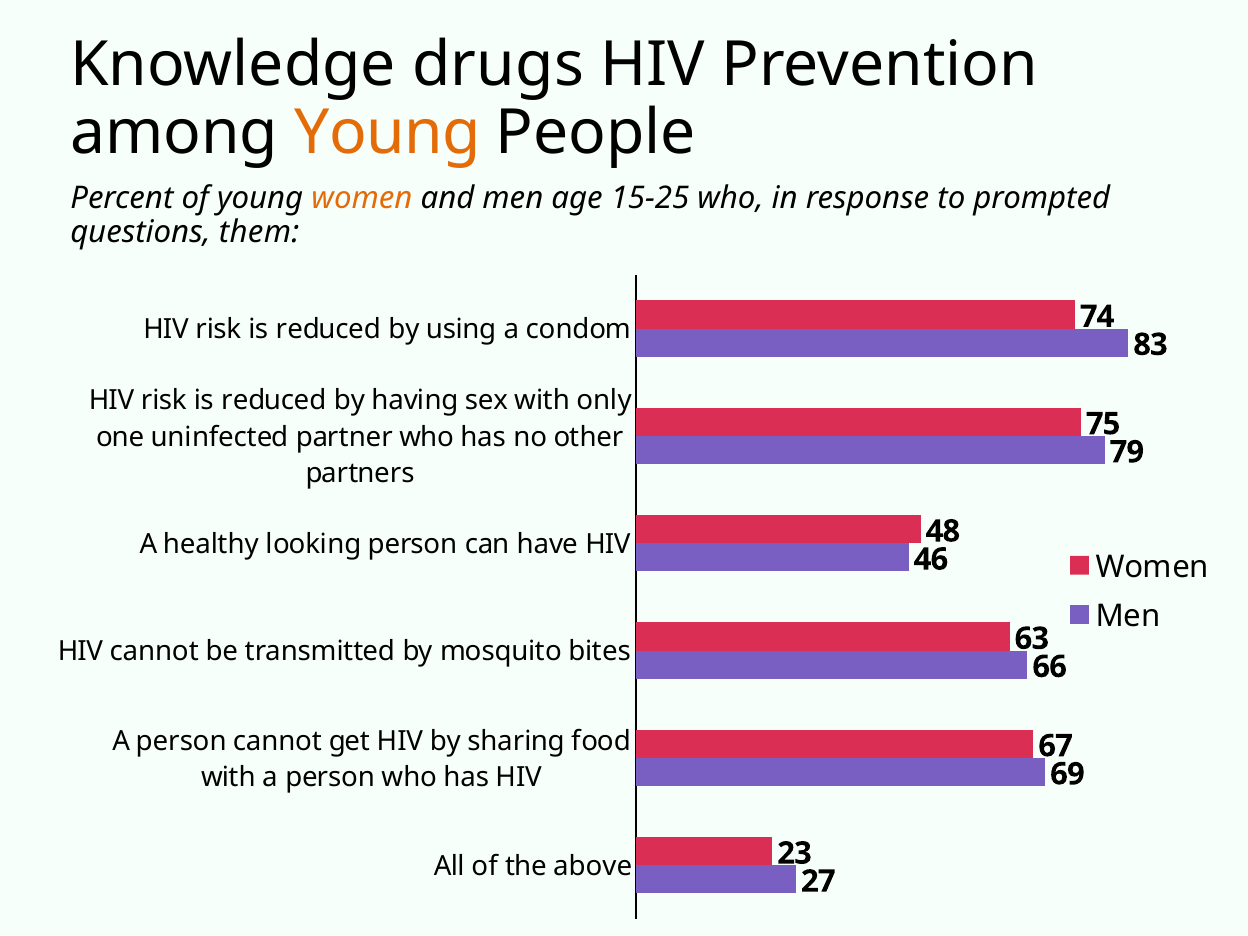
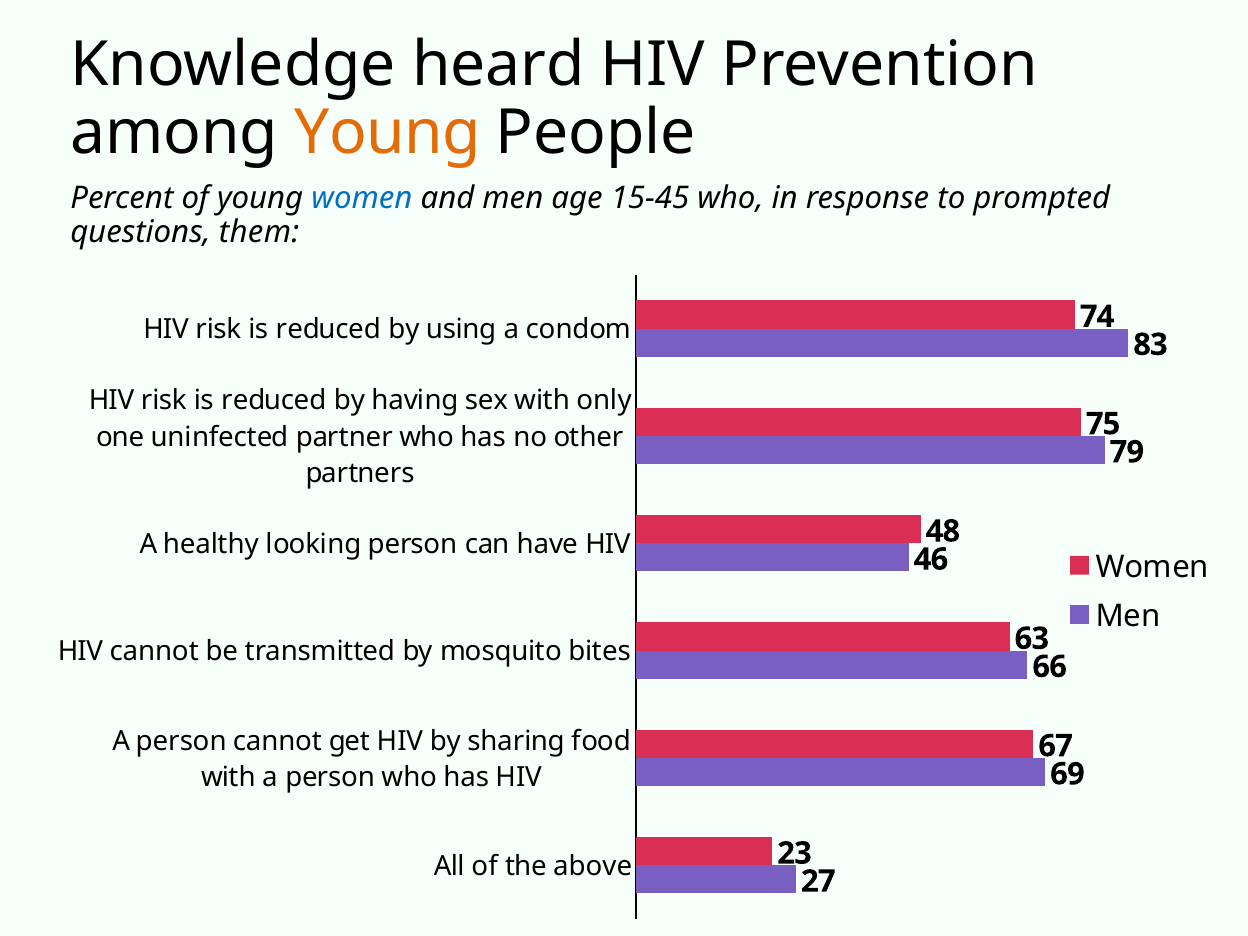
drugs: drugs -> heard (498, 65)
women colour: orange -> blue (362, 199)
15-25: 15-25 -> 15-45 (650, 199)
